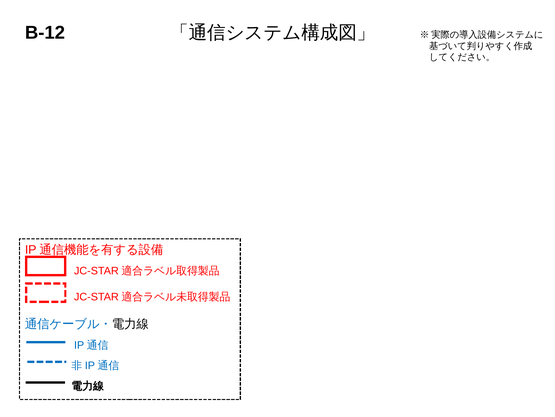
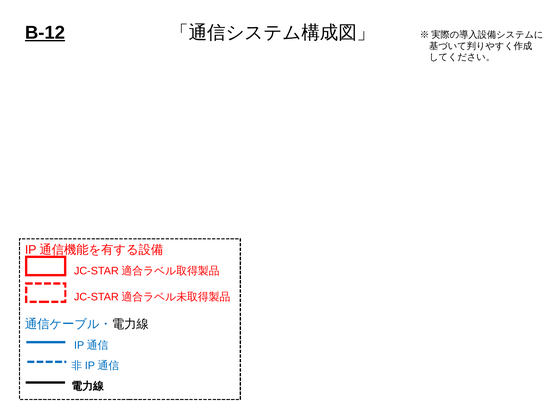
B-12 underline: none -> present (45, 33)
